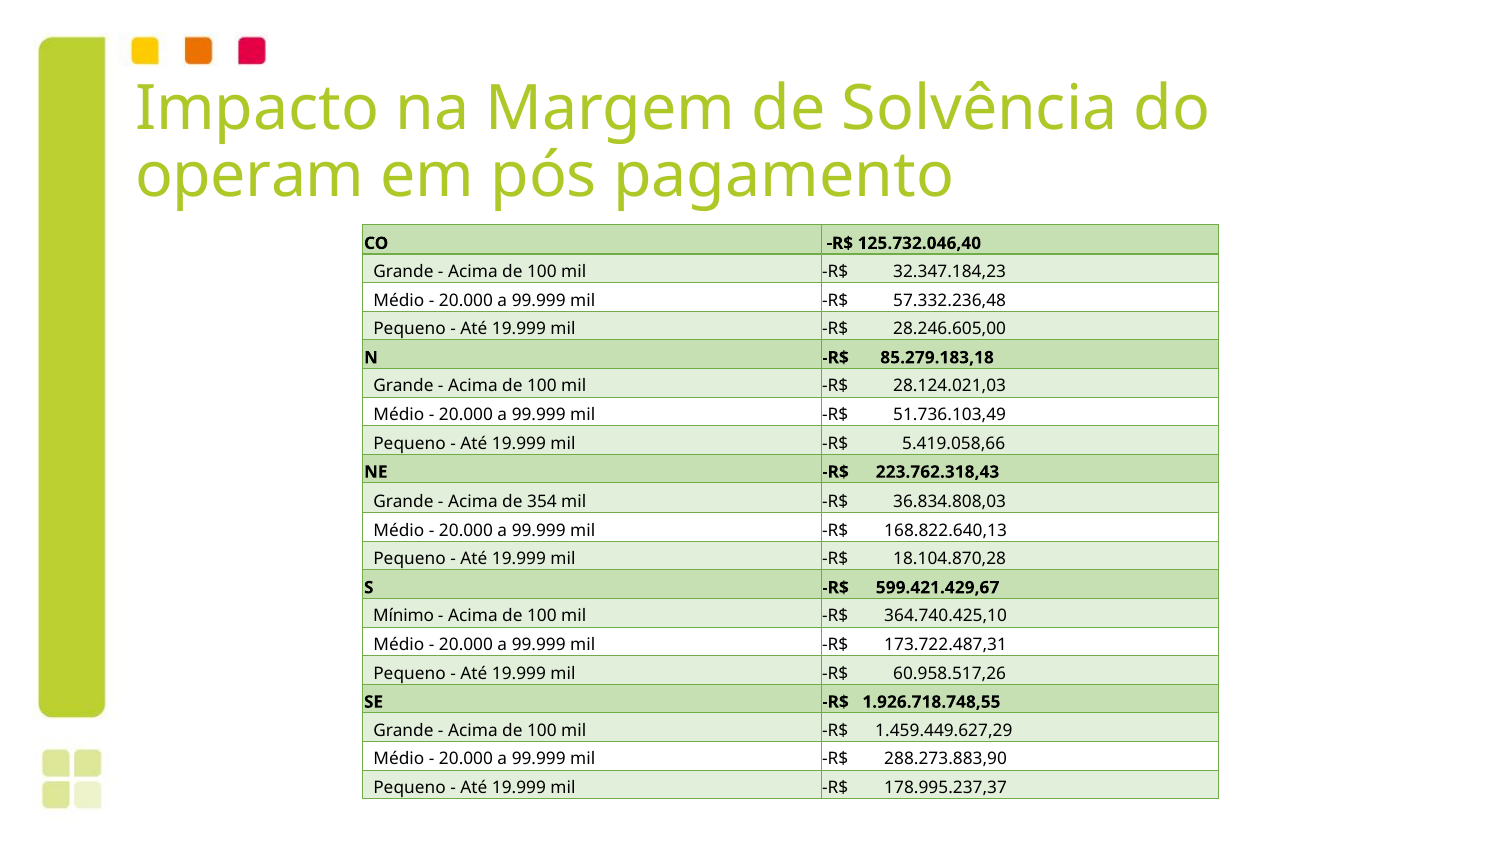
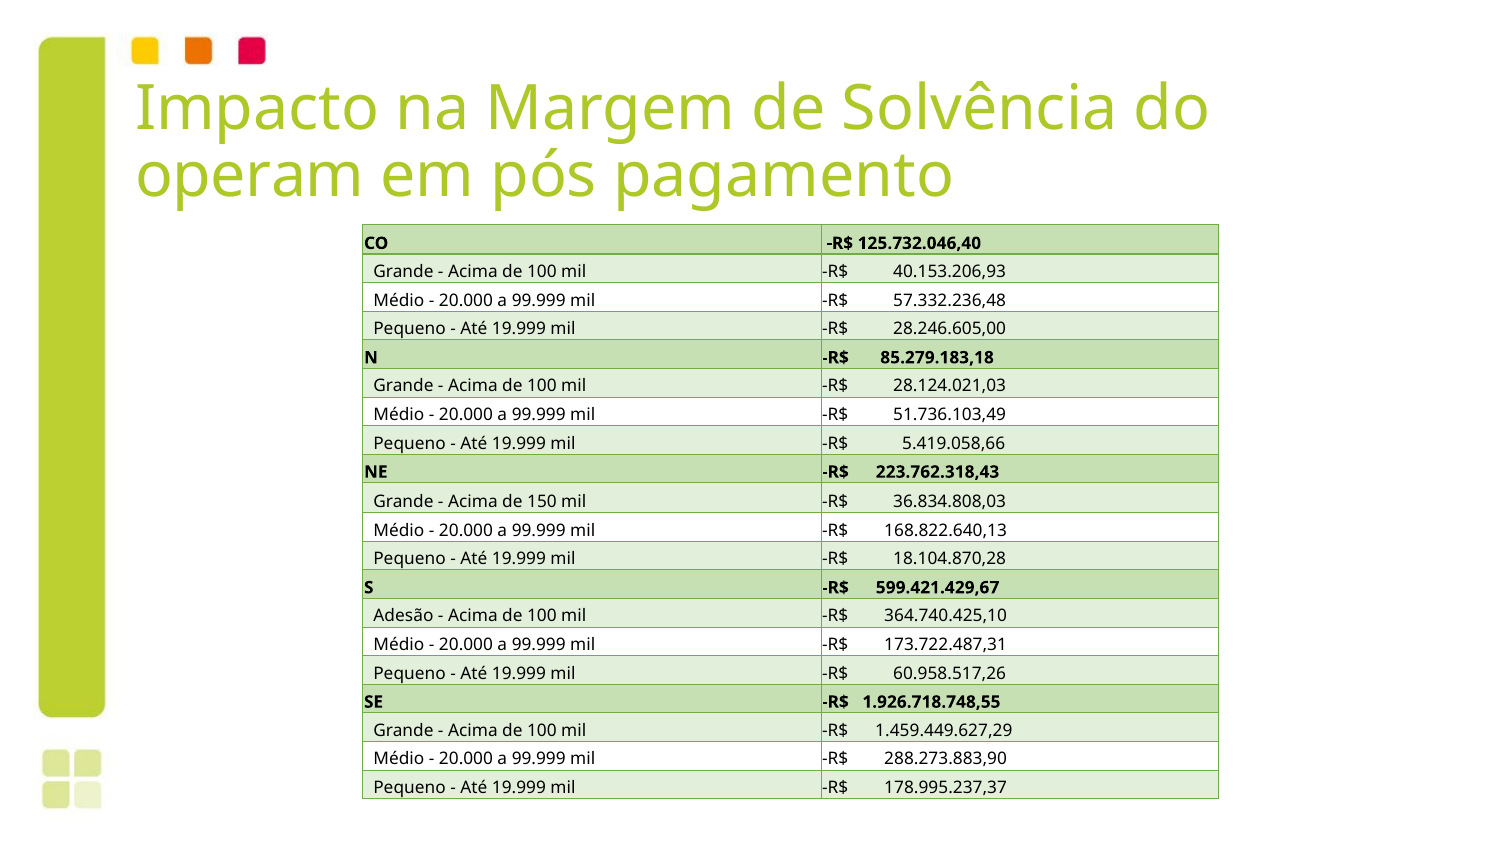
32.347.184,23: 32.347.184,23 -> 40.153.206,93 (950, 272)
354: 354 -> 150 (542, 502)
Mínimo: Mínimo -> Adesão (403, 616)
